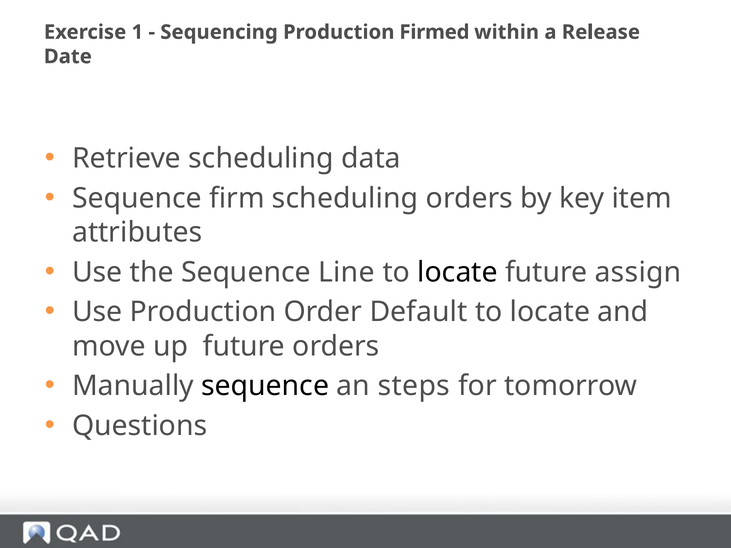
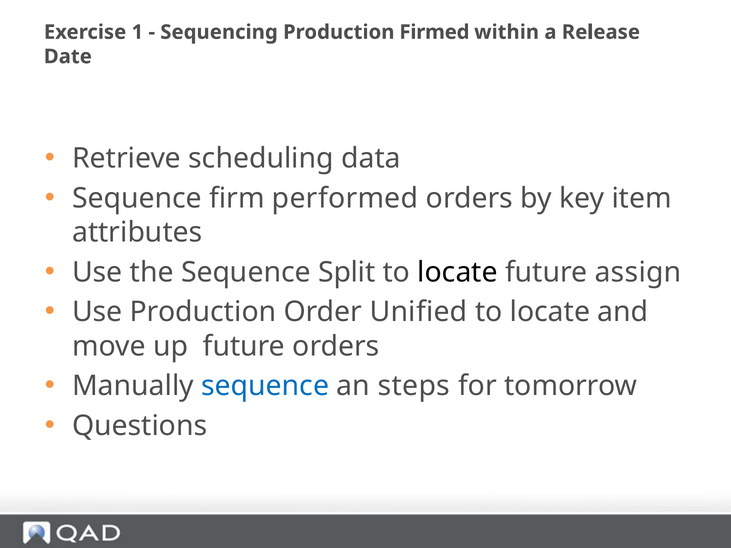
firm scheduling: scheduling -> performed (345, 198)
Line: Line -> Split (347, 272)
Default: Default -> Unified (418, 312)
sequence colour: black -> blue (265, 386)
